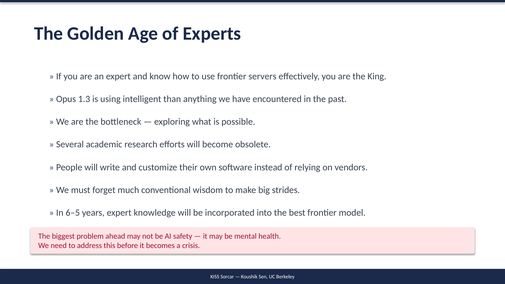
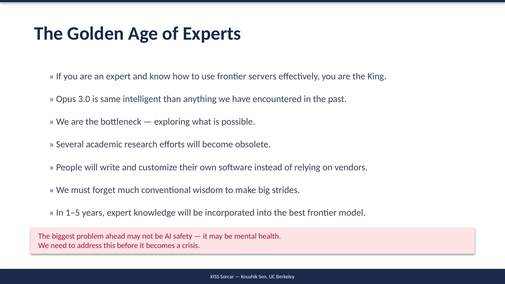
1.3: 1.3 -> 3.0 (84, 99)
using: using -> same (110, 99)
6–5: 6–5 -> 1–5 (73, 213)
